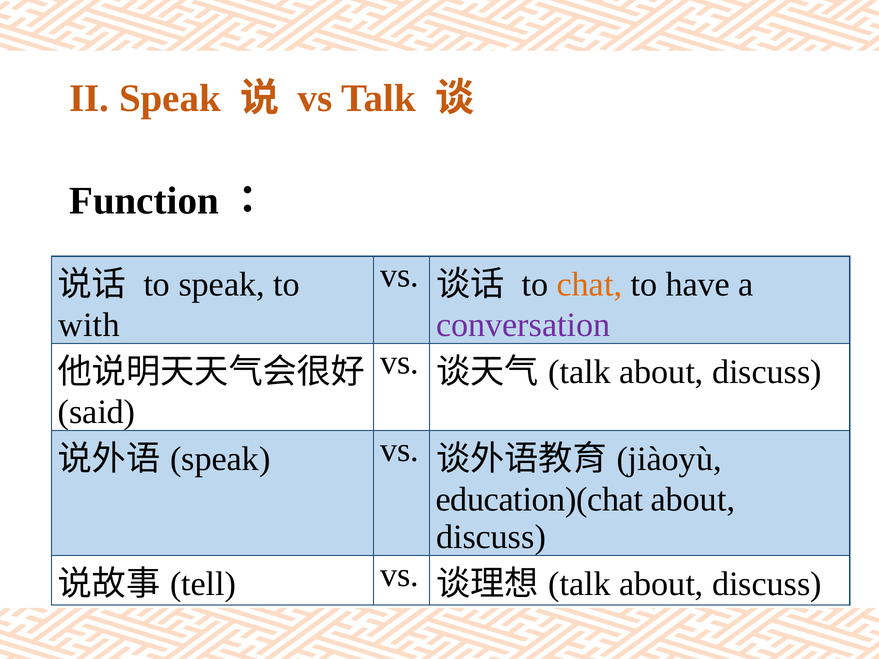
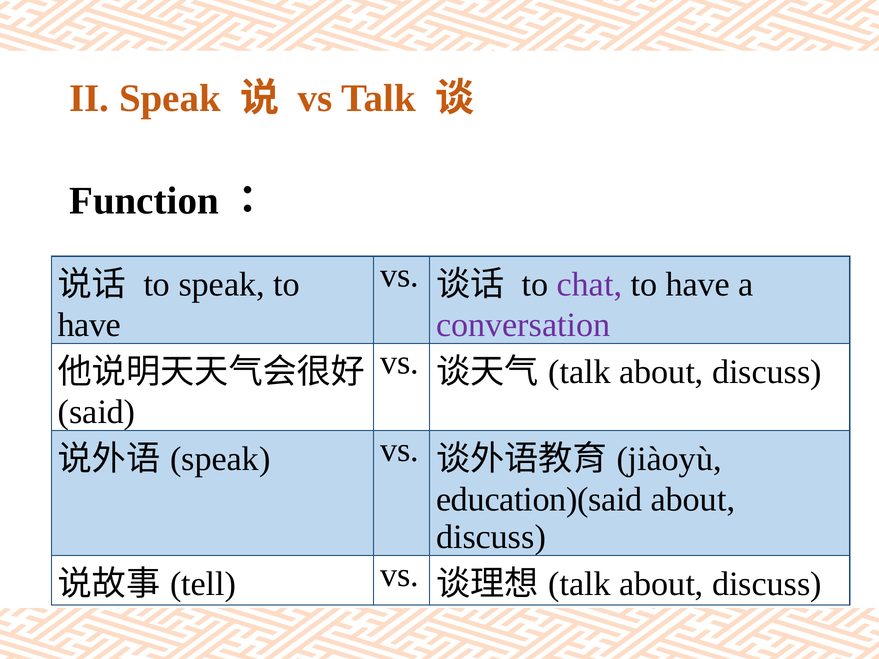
chat colour: orange -> purple (589, 285)
with: with -> have (89, 325)
education)(chat: education)(chat -> education)(said (539, 499)
